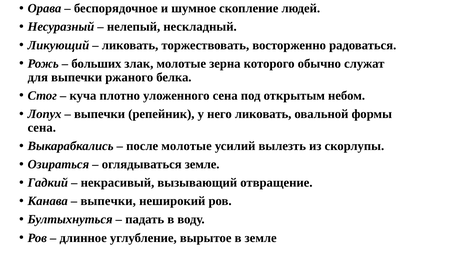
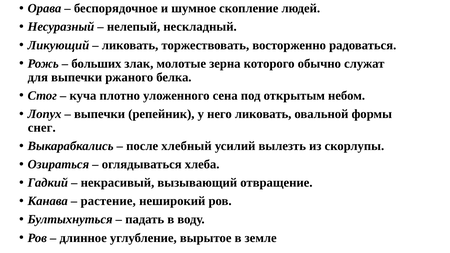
сена: сена -> снег (42, 128)
после молотые: молотые -> хлебный (186, 146)
оглядываться земле: земле -> хлеба (202, 164)
выпечки: выпечки -> растение (108, 201)
